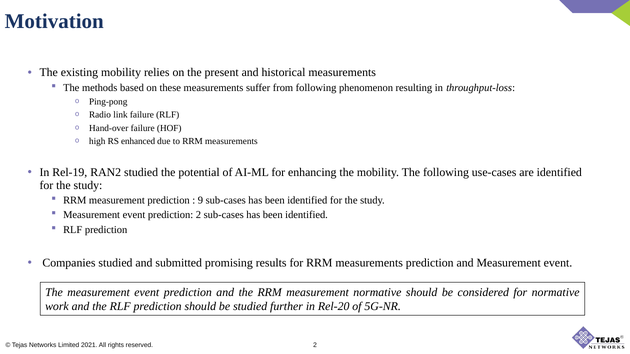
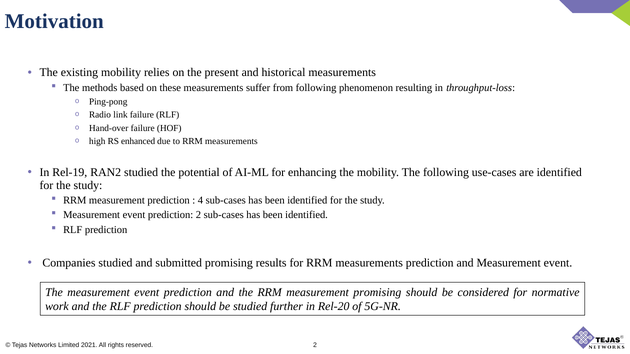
9: 9 -> 4 (200, 201)
measurement normative: normative -> promising (377, 293)
